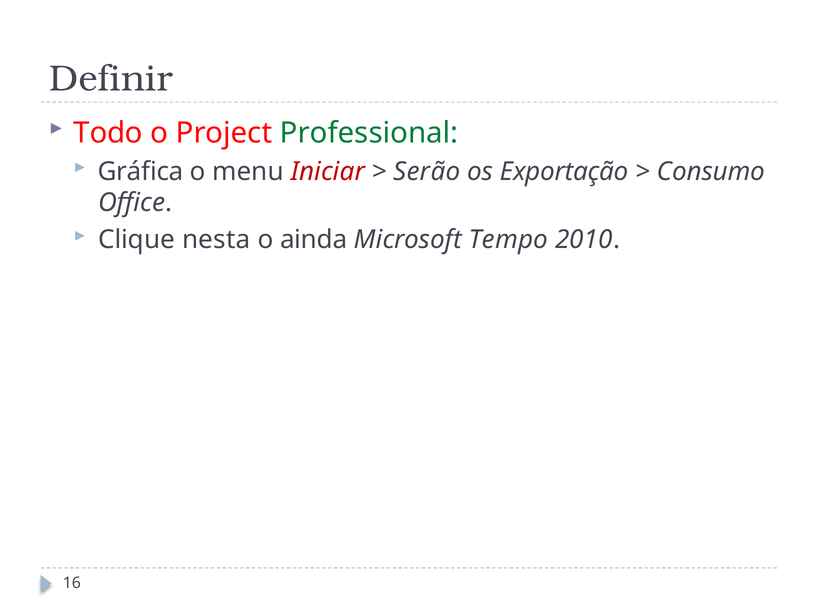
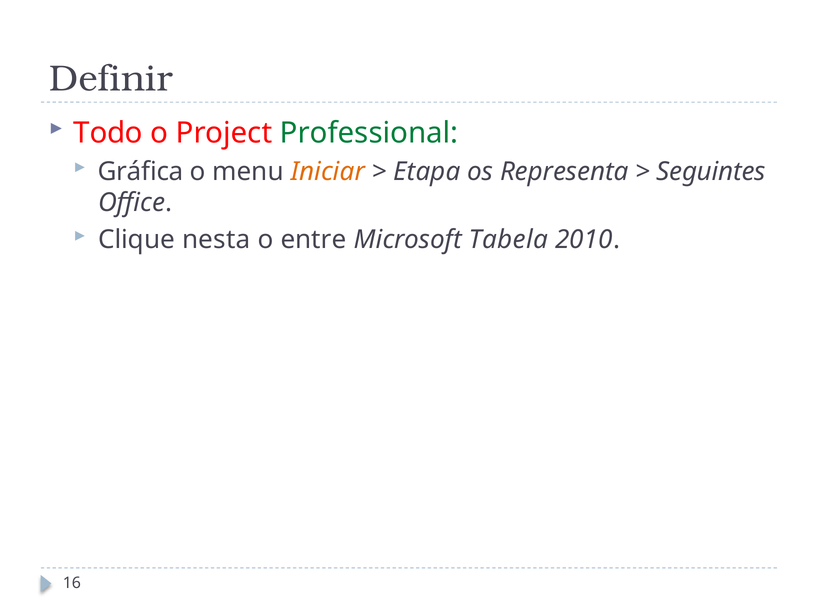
Iniciar colour: red -> orange (328, 172)
Serão: Serão -> Etapa (427, 172)
Exportação: Exportação -> Representa (564, 172)
Consumo: Consumo -> Seguintes (711, 172)
ainda: ainda -> entre (314, 240)
Tempo: Tempo -> Tabela (508, 240)
